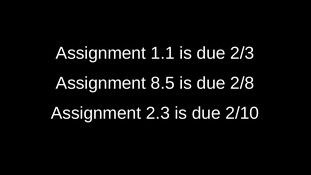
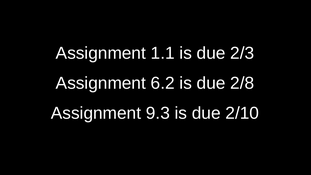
8.5: 8.5 -> 6.2 (163, 83)
2.3: 2.3 -> 9.3 (158, 113)
